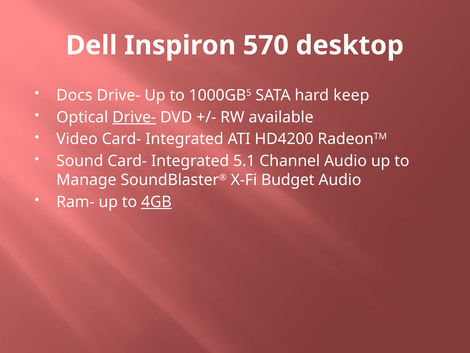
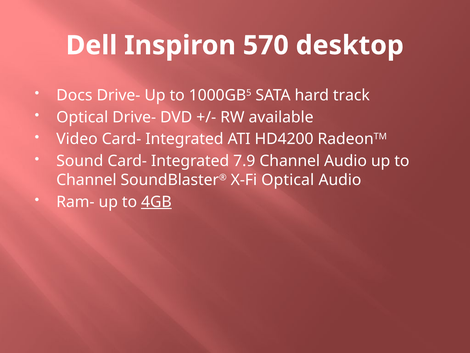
keep: keep -> track (351, 95)
Drive- underline: present -> none (134, 117)
5.1: 5.1 -> 7.9 (244, 161)
Manage: Manage -> Channel (86, 180)
X-Fi Budget: Budget -> Optical (288, 180)
